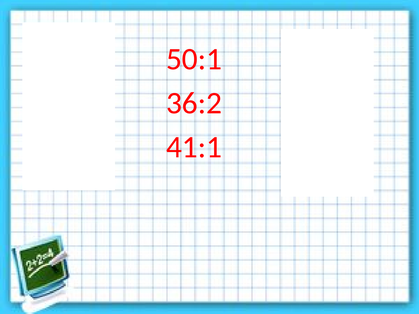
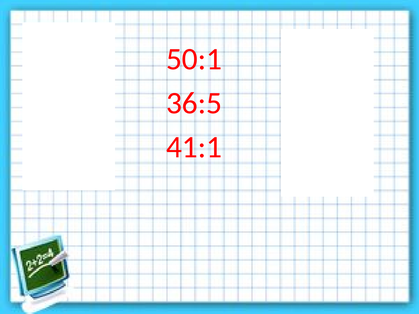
36:2: 36:2 -> 36:5 (194, 103)
